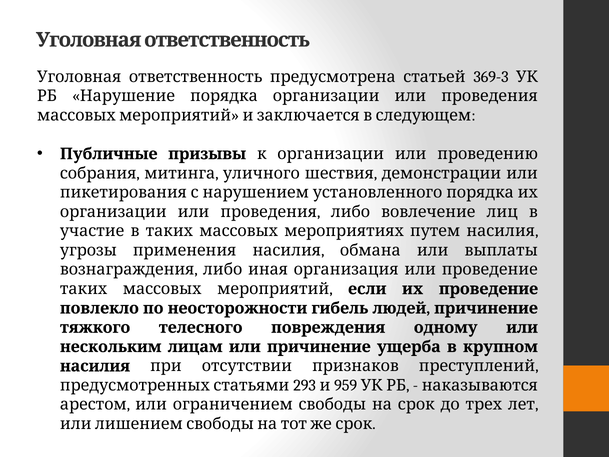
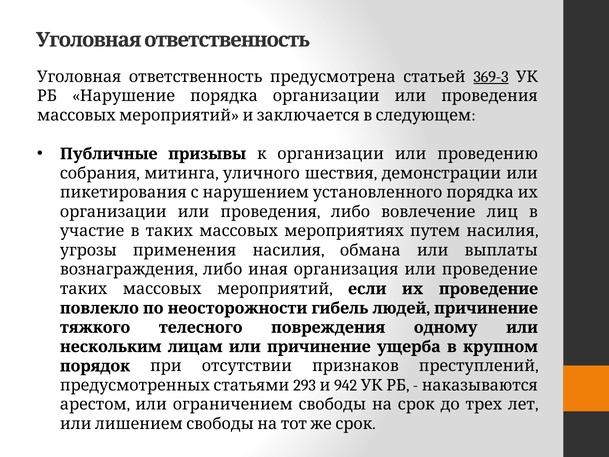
369-3 underline: none -> present (491, 77)
насилия: насилия -> порядок (95, 366)
959: 959 -> 942 (346, 385)
